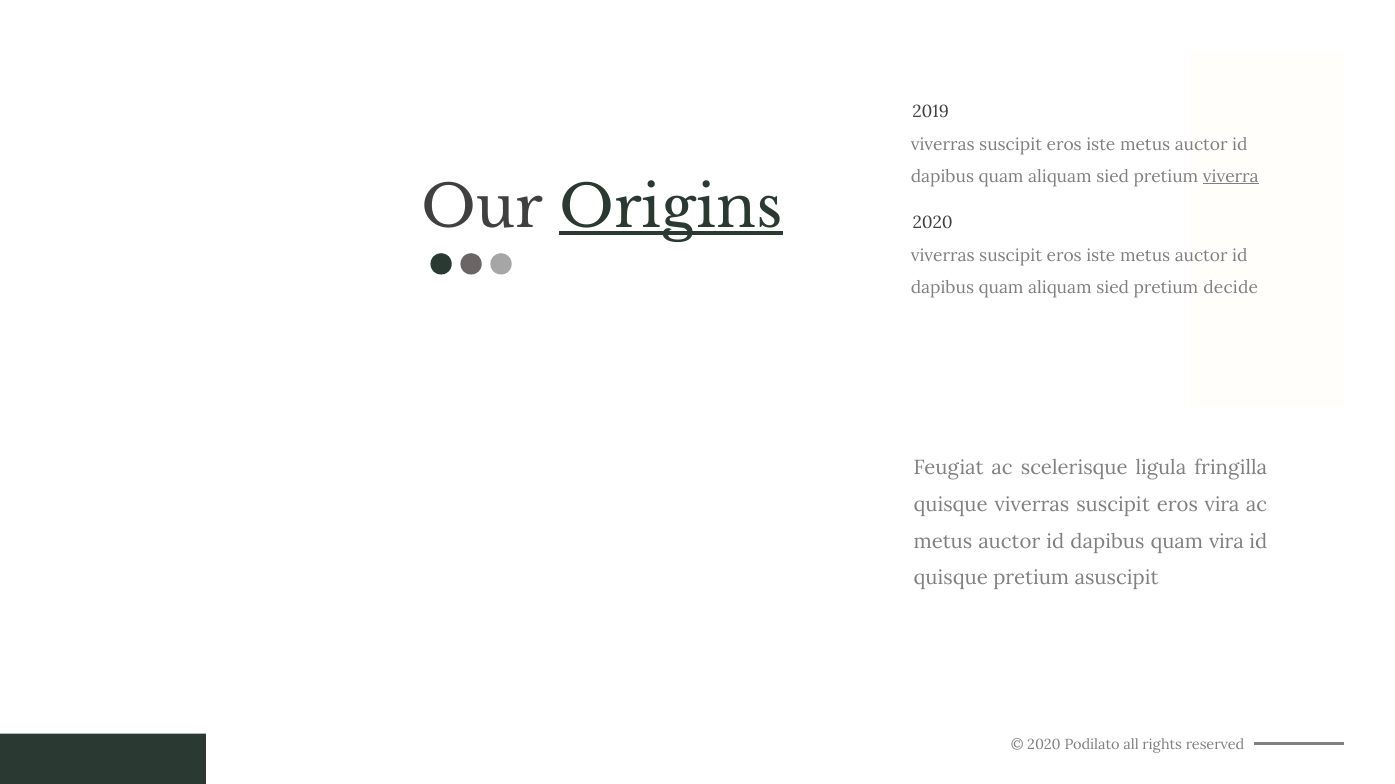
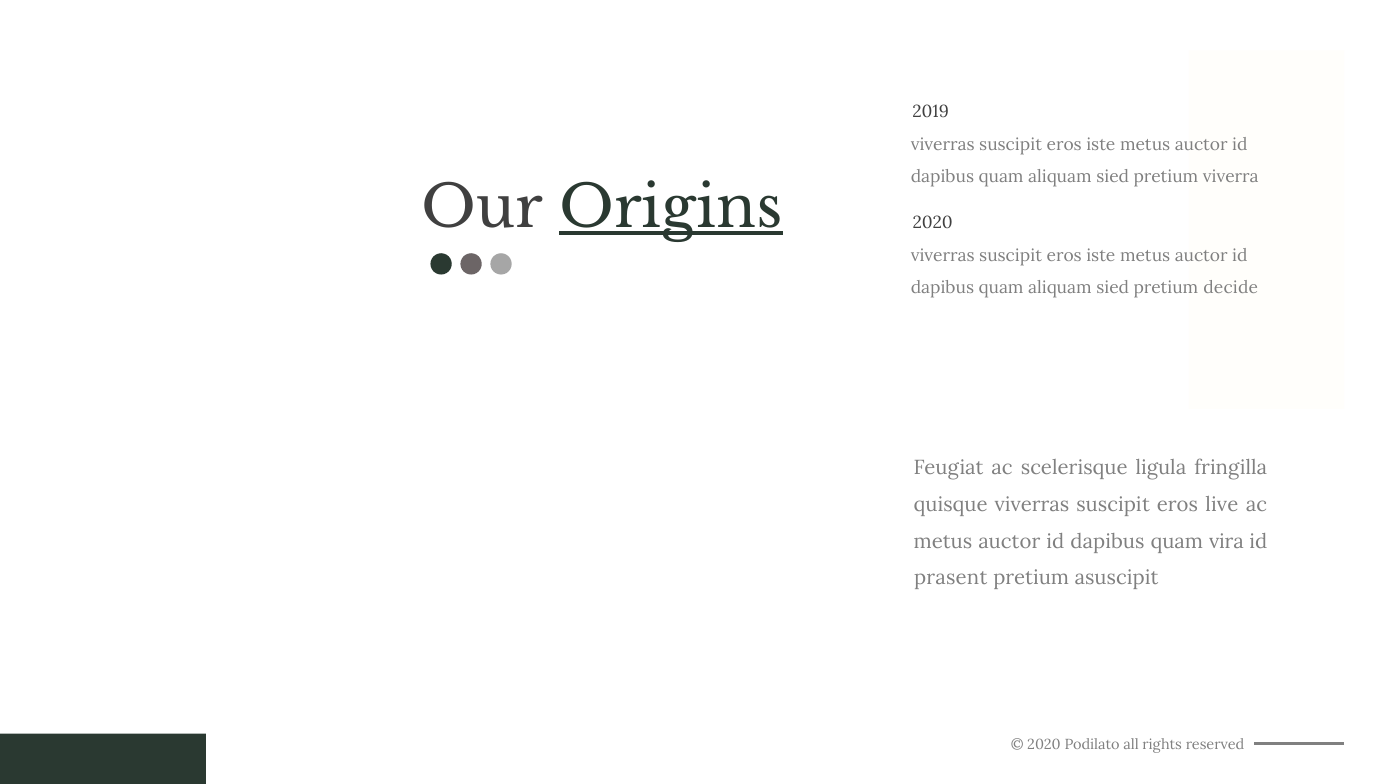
viverra underline: present -> none (1231, 177)
eros vira: vira -> live (1222, 505)
quisque: quisque -> prasent (951, 578)
